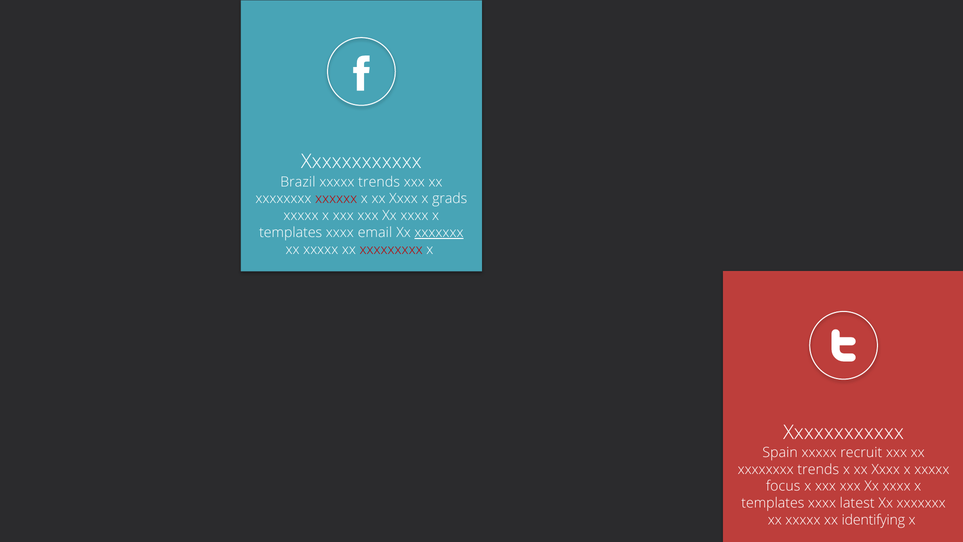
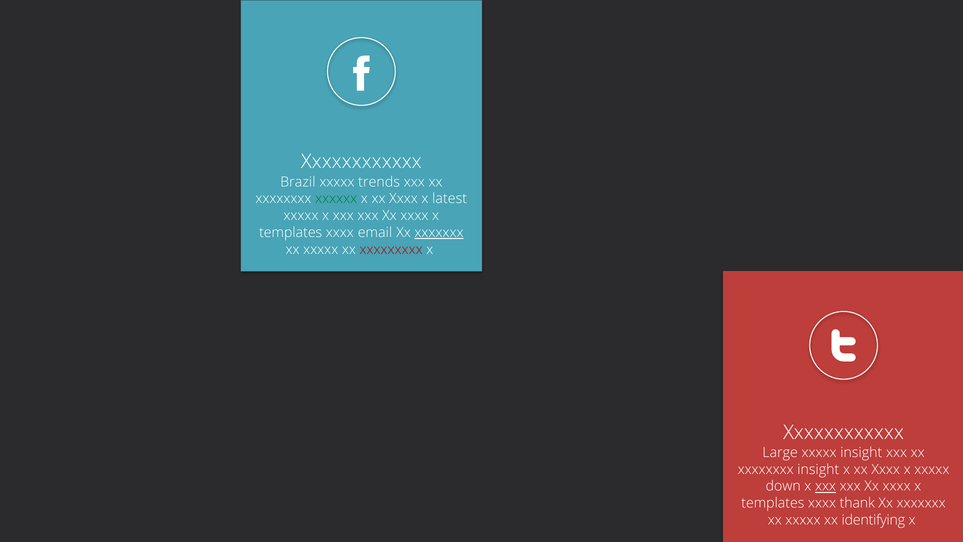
xxxxxx colour: red -> green (336, 199)
grads: grads -> latest (450, 199)
Spain: Spain -> Large (780, 452)
xxxxx recruit: recruit -> insight (861, 452)
xxxxxxxx trends: trends -> insight (818, 469)
focus: focus -> down (783, 486)
xxx underline: none -> present (826, 486)
latest: latest -> thank (857, 503)
